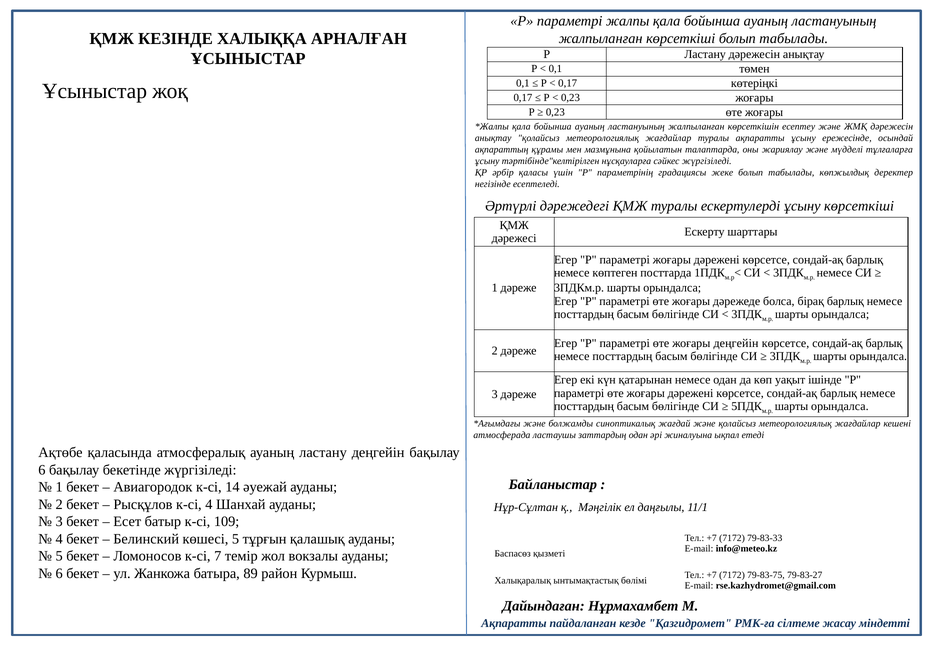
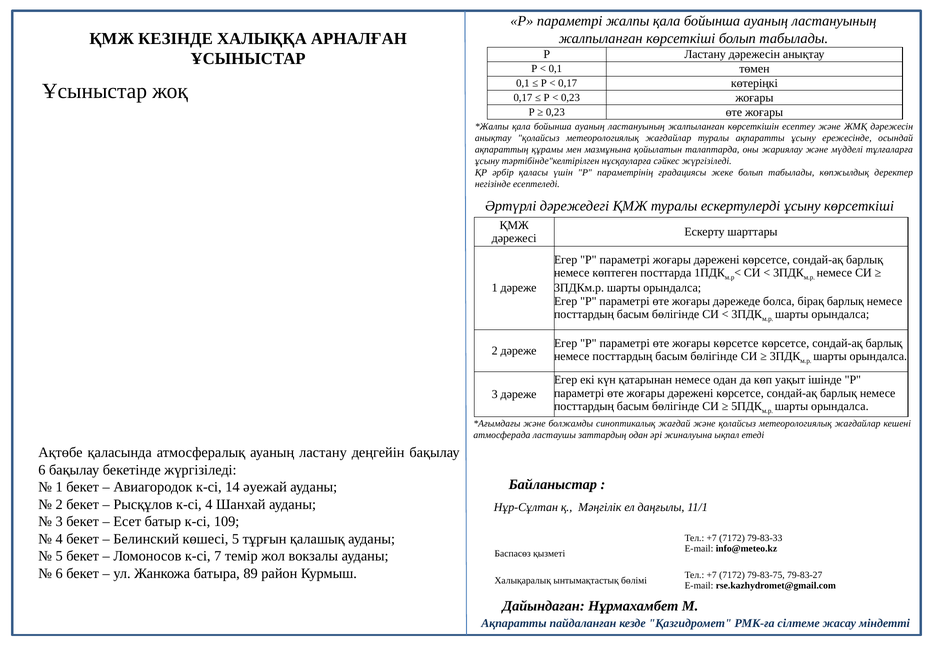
жоғары деңгейін: деңгейін -> көрсетсе (736, 343)
